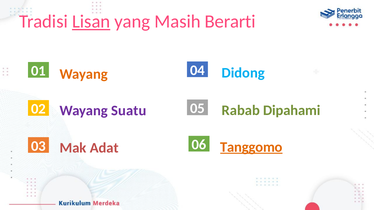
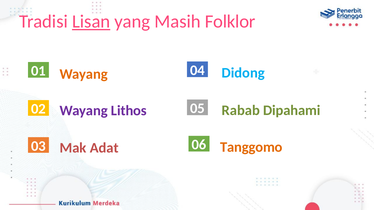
Berarti: Berarti -> Folklor (230, 22)
Suatu: Suatu -> Lithos (129, 111)
Tanggomo underline: present -> none (251, 147)
